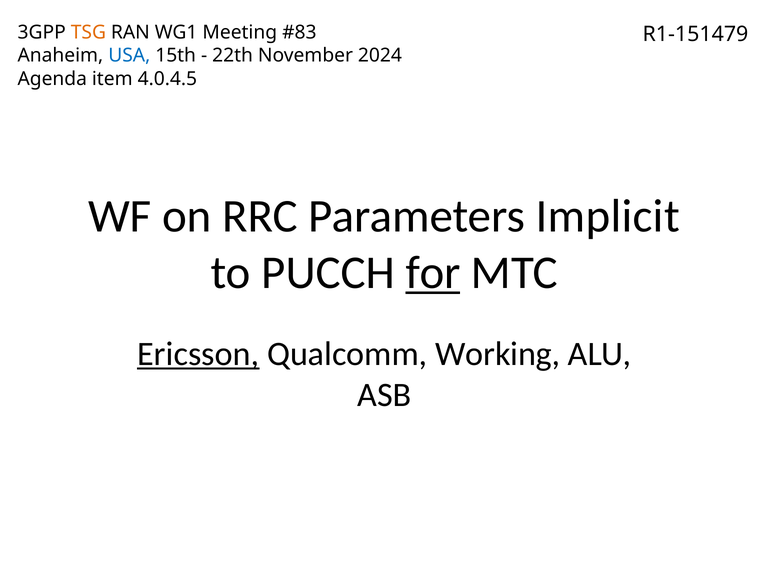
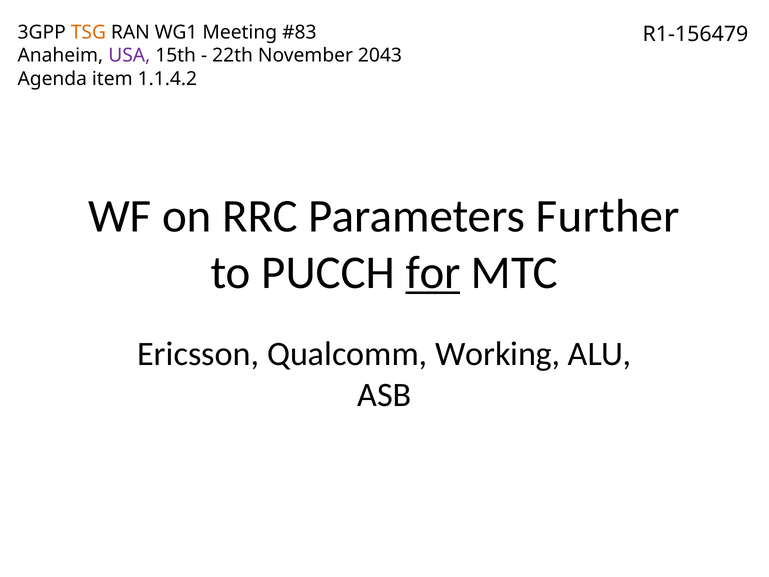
R1-151479: R1-151479 -> R1-156479 (695, 34)
USA colour: blue -> purple (129, 56)
2024: 2024 -> 2043 (380, 56)
4.0.4.5: 4.0.4.5 -> 1.1.4.2 (167, 79)
Implicit: Implicit -> Further (608, 216)
Ericsson underline: present -> none (198, 354)
